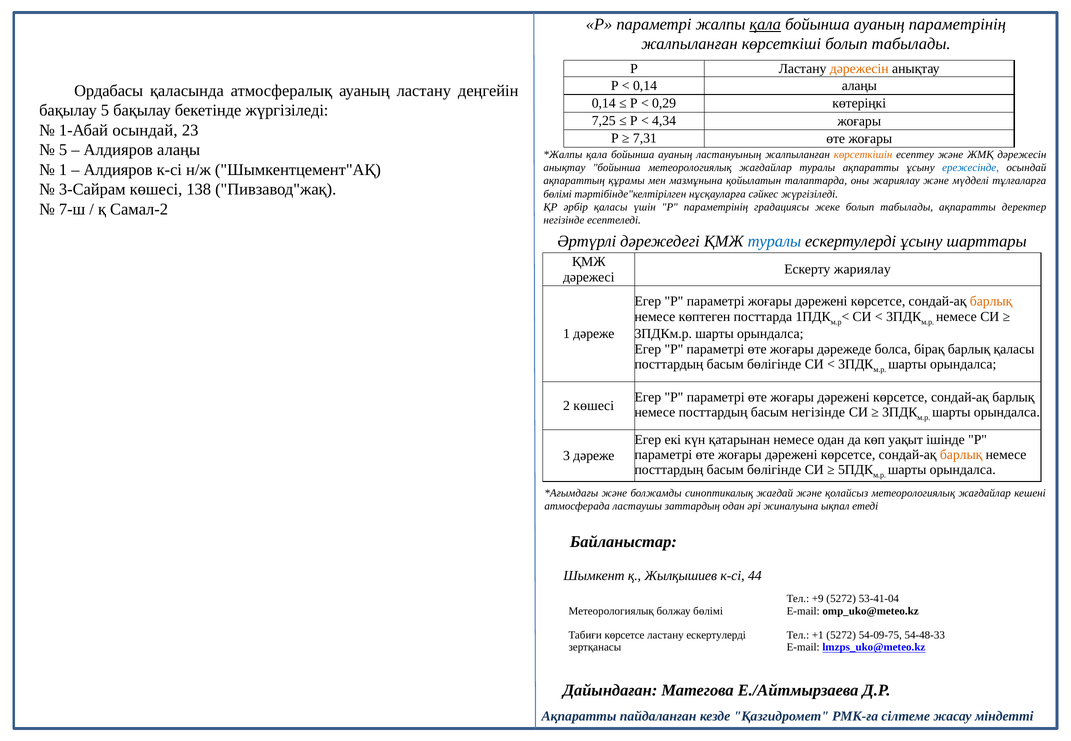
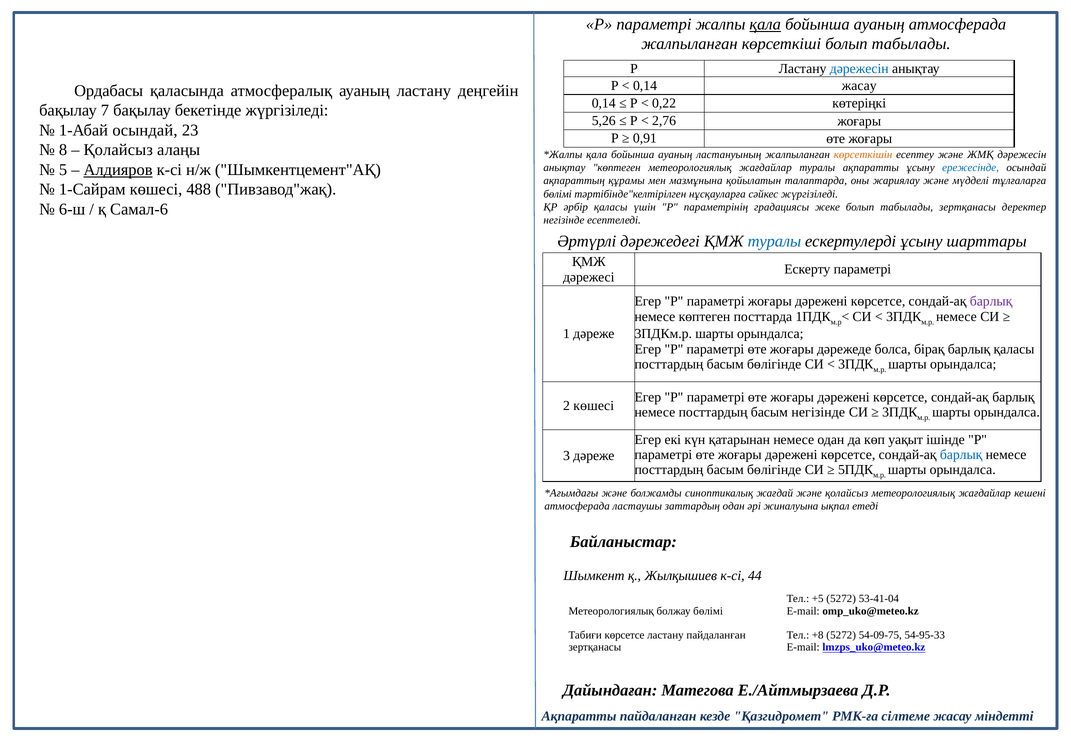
ауаның параметрінің: параметрінің -> атмосферада (958, 24)
дәрежесін colour: orange -> blue (859, 69)
0,14 алаңы: алаңы -> жасау (859, 86)
0,29: 0,29 -> 0,22 (664, 103)
бақылау 5: 5 -> 7 (105, 111)
7,25: 7,25 -> 5,26 (604, 121)
4,34: 4,34 -> 2,76 (664, 121)
7,31: 7,31 -> 0,91 (645, 139)
5: 5 -> 8 (63, 150)
Алдияров: Алдияров -> Қолайсыз (118, 150)
1: 1 -> 5 (63, 170)
Алдияров underline: none -> present (118, 170)
анықтау бойынша: бойынша -> көптеген (617, 168)
3-Сайрам: 3-Сайрам -> 1-Сайрам (92, 190)
138: 138 -> 488 (199, 190)
7-ш: 7-ш -> 6-ш (72, 209)
Самал-2: Самал-2 -> Самал-6 (139, 209)
табылады ақпаратты: ақпаратты -> зертқанасы (967, 207)
Ескерту жариялау: жариялау -> параметрі (862, 270)
барлық colour: orange -> purple (991, 302)
барлық colour: orange -> blue (961, 455)
+9: +9 -> +5 (818, 599)
ластану ескертулерді: ескертулерді -> пайдаланған (716, 636)
+1: +1 -> +8 (818, 636)
54-48-33: 54-48-33 -> 54-95-33 (925, 636)
